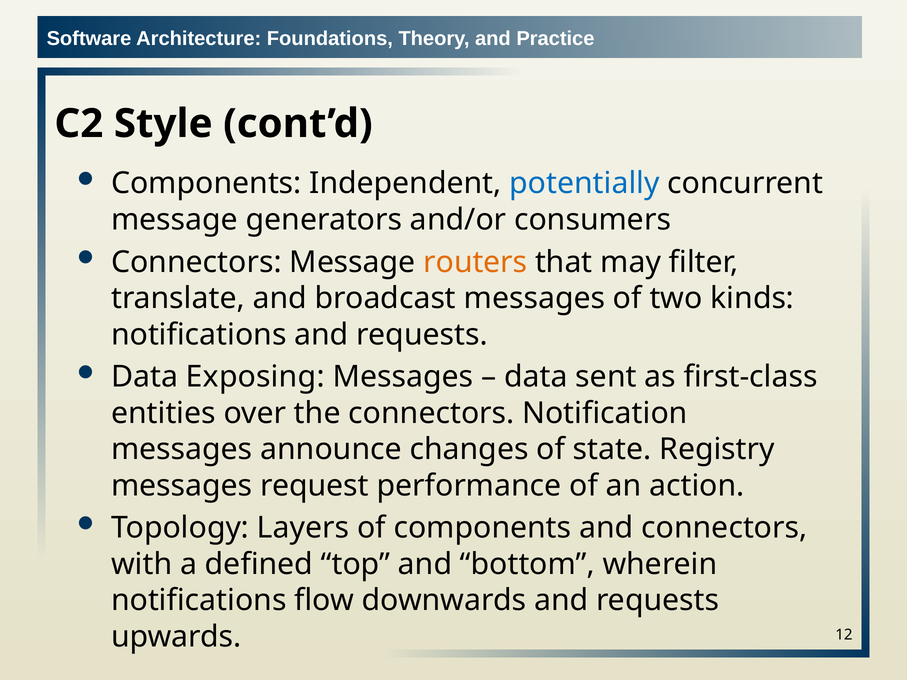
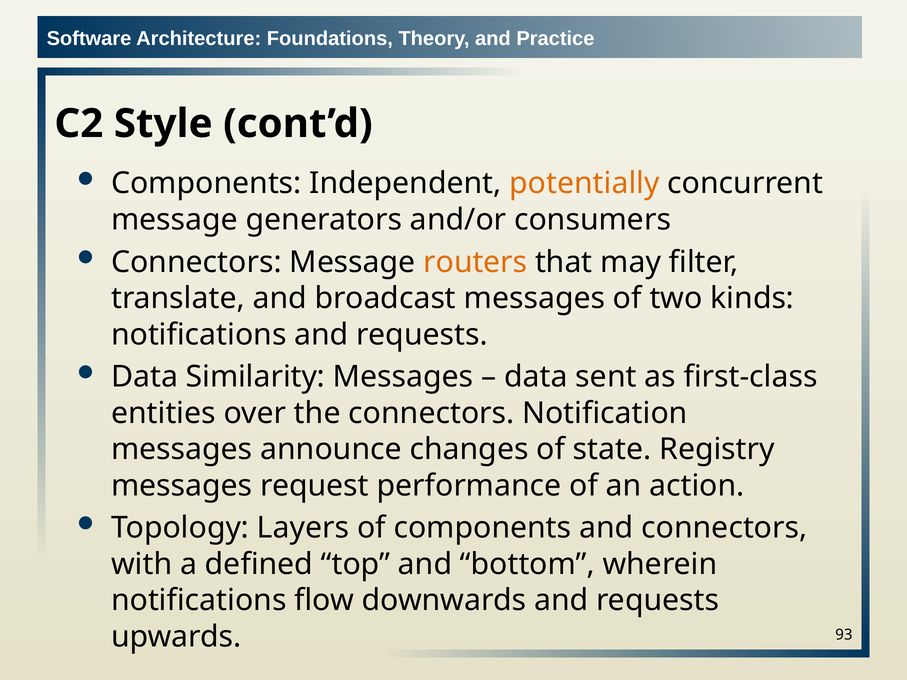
potentially colour: blue -> orange (584, 184)
Exposing: Exposing -> Similarity (255, 377)
12: 12 -> 93 (844, 635)
